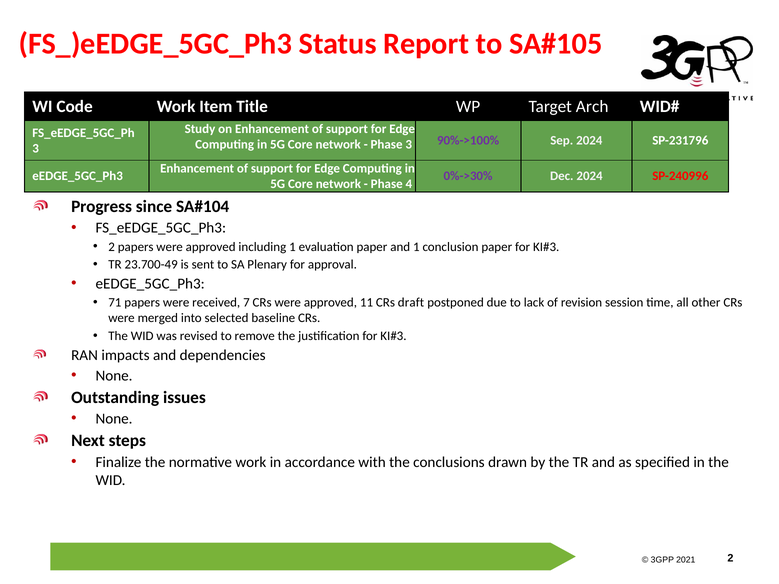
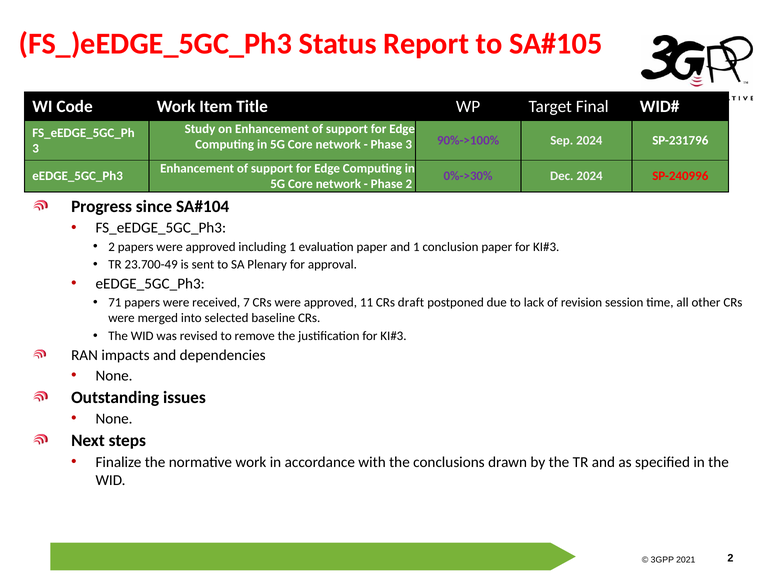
Arch: Arch -> Final (592, 107)
Phase 4: 4 -> 2 (409, 184)
